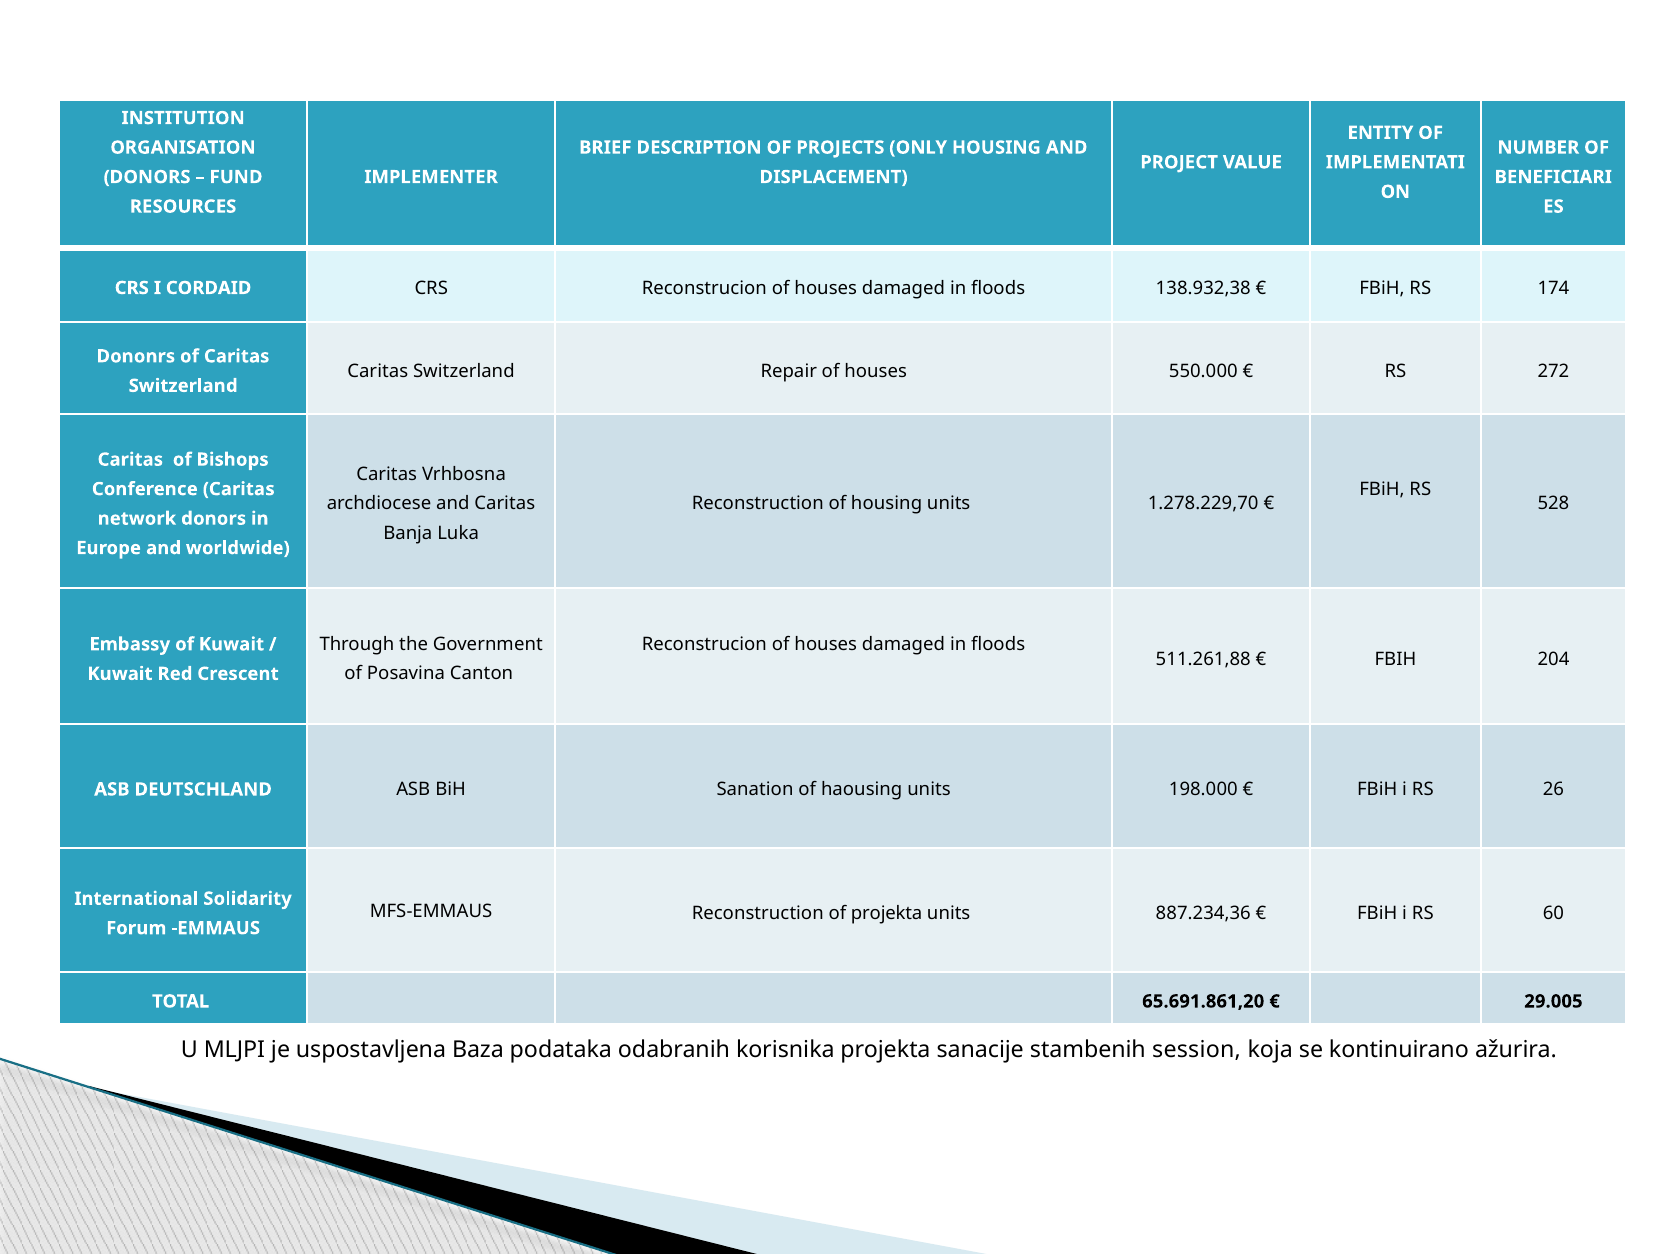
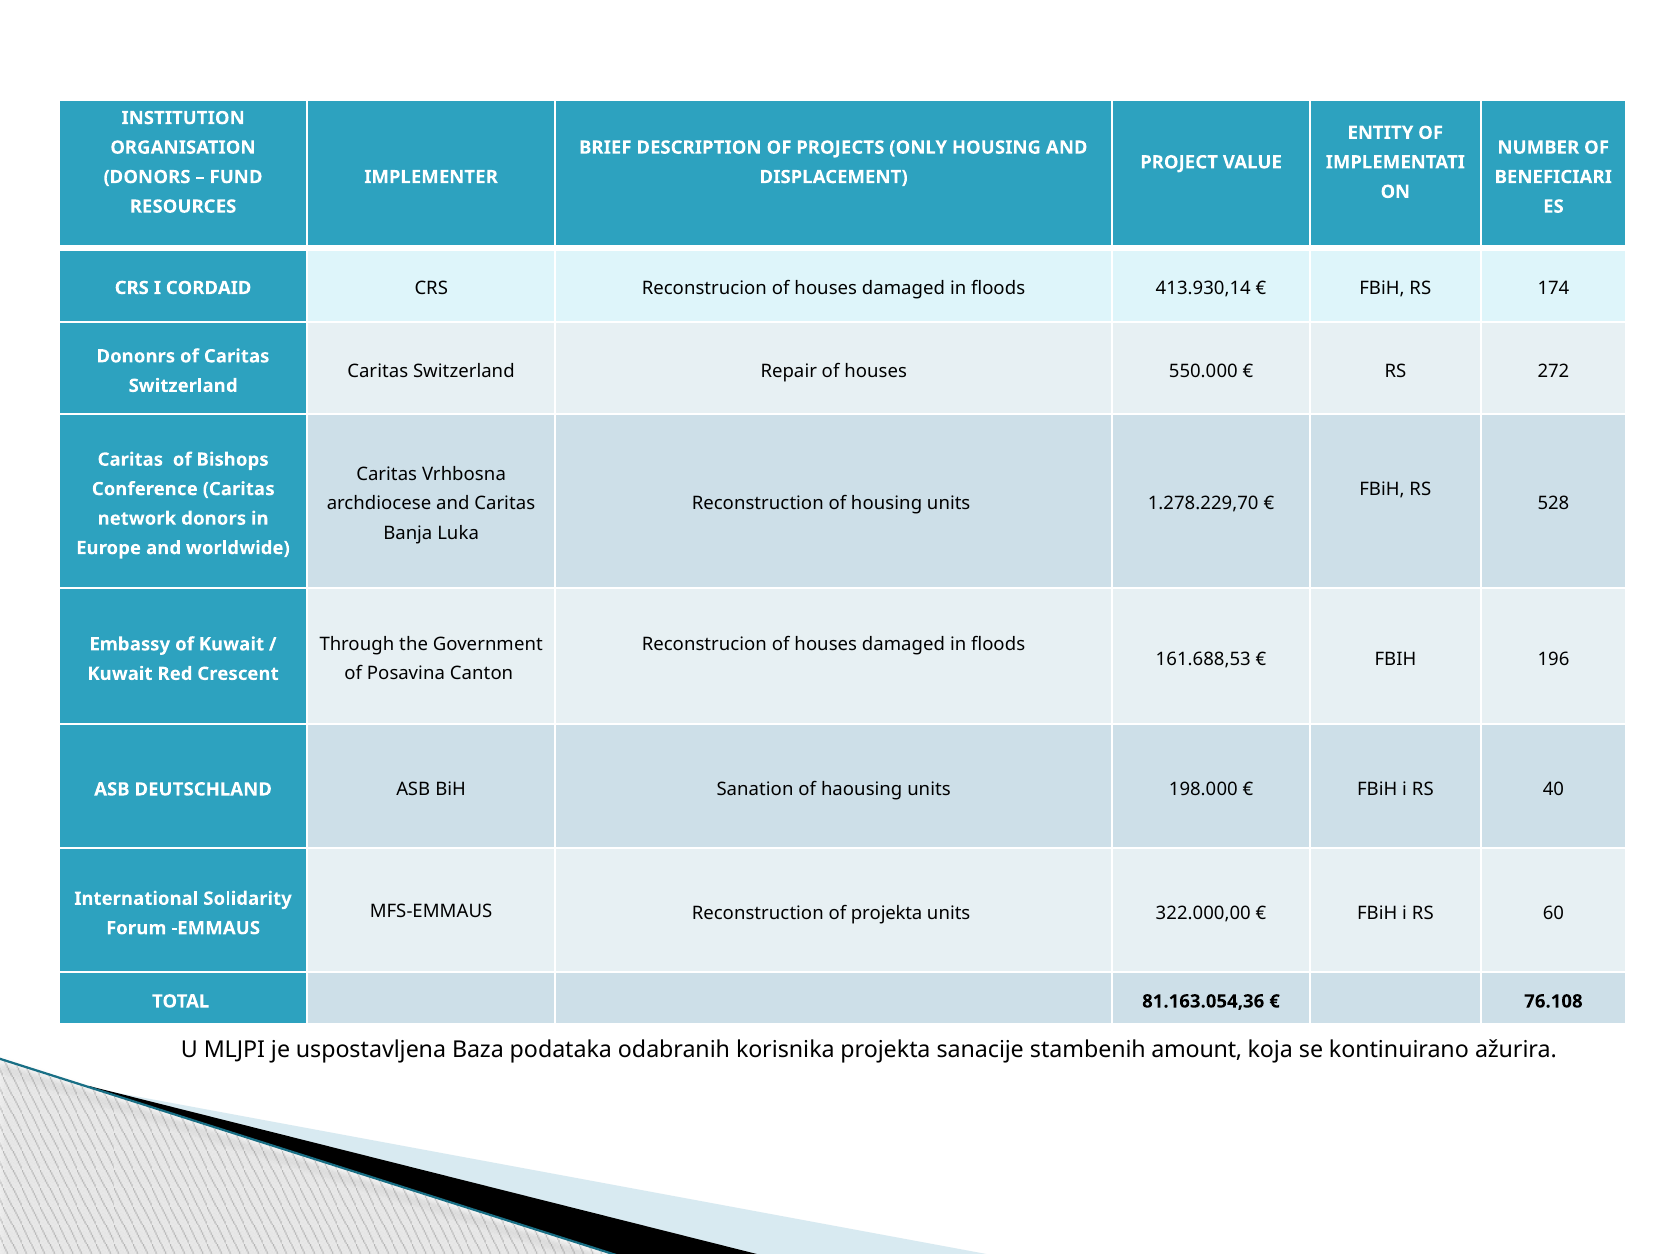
138.932,38: 138.932,38 -> 413.930,14 (1203, 288)
511.261,88: 511.261,88 -> 161.688,53 (1203, 659)
204: 204 -> 196 (1553, 659)
26: 26 -> 40 (1553, 789)
887.234,36: 887.234,36 -> 322.000,00 (1203, 913)
65.691.861,20: 65.691.861,20 -> 81.163.054,36 (1203, 1001)
29.005: 29.005 -> 76.108 (1553, 1001)
session: session -> amount (1197, 1050)
